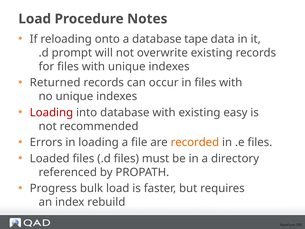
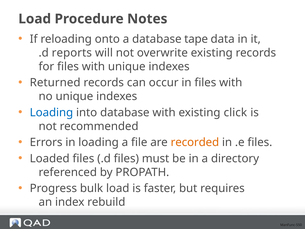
prompt: prompt -> reports (72, 53)
Loading colour: red -> blue (51, 112)
easy: easy -> click (235, 112)
